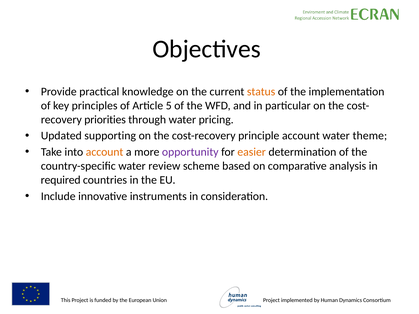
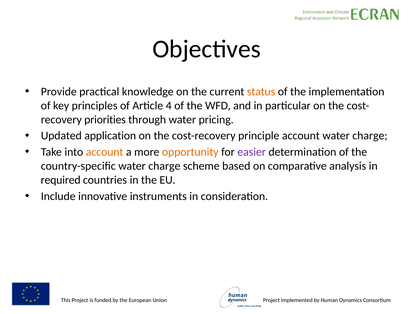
5: 5 -> 4 (169, 106)
supporting: supporting -> application (110, 136)
theme: theme -> charge (370, 136)
opportunity colour: purple -> orange (190, 152)
easier colour: orange -> purple (252, 152)
country-specific water review: review -> charge (164, 166)
